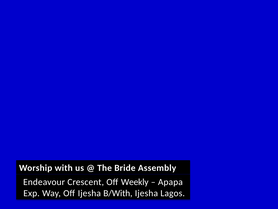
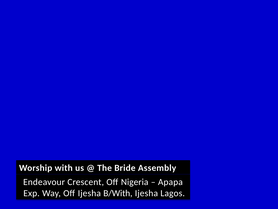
Weekly: Weekly -> Nigeria (135, 182)
